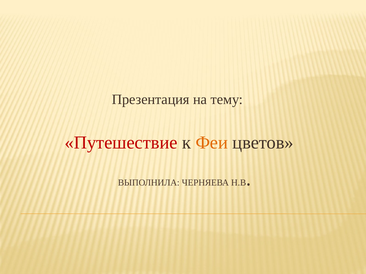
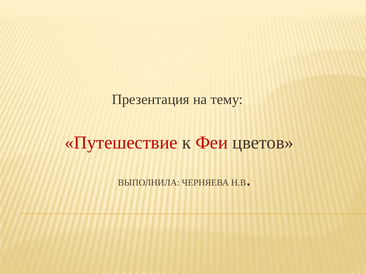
Феи colour: orange -> red (212, 143)
